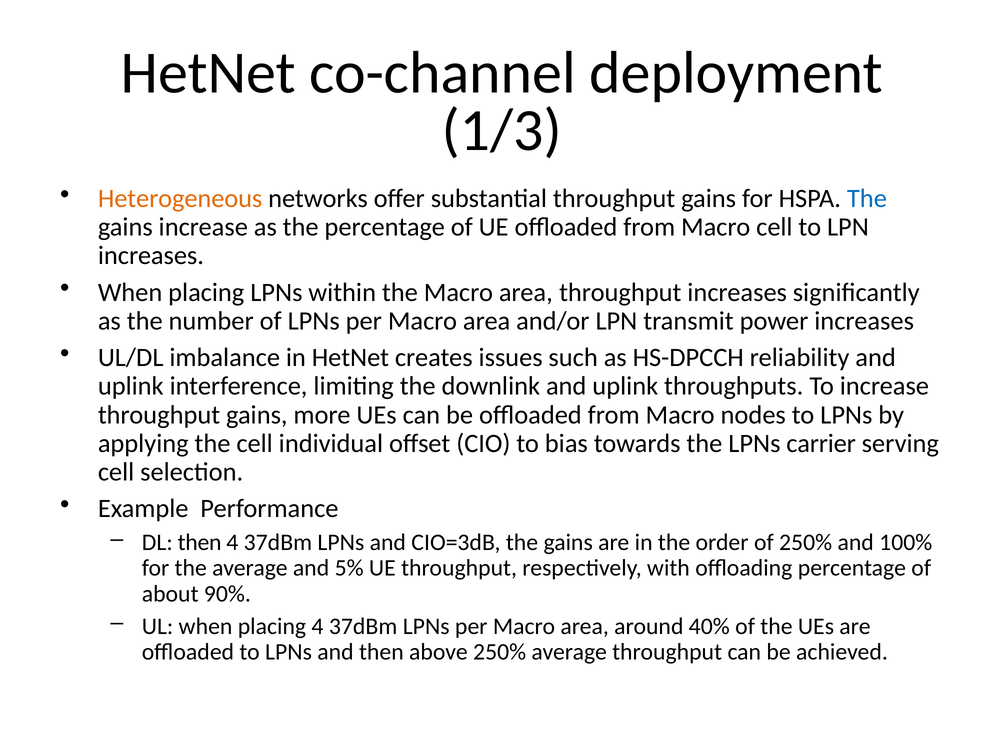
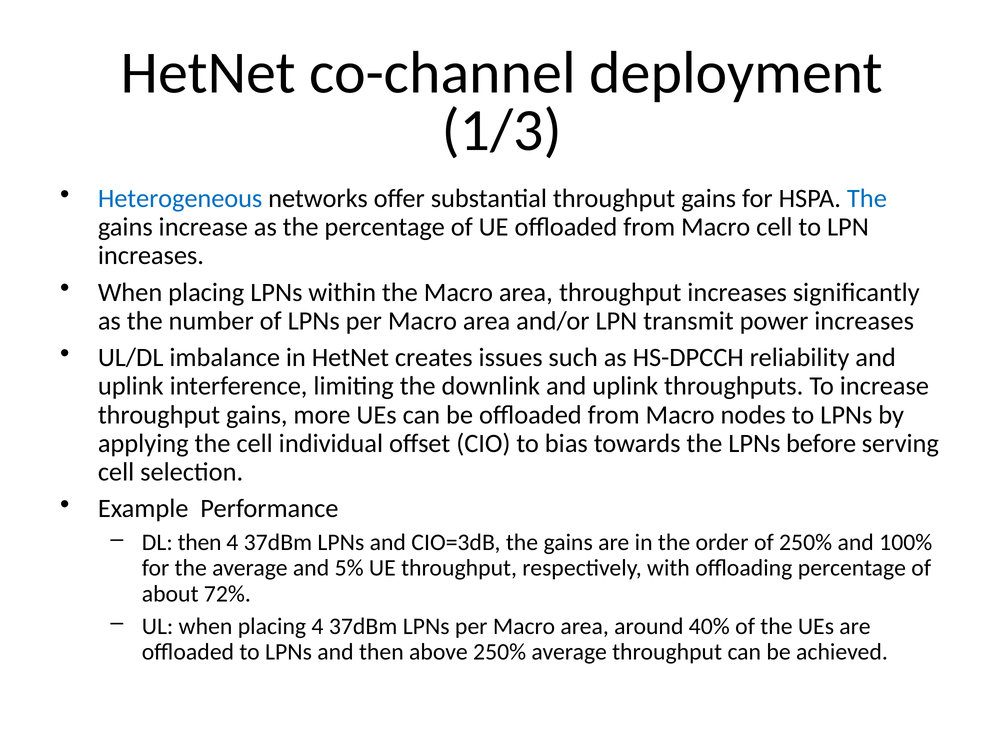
Heterogeneous colour: orange -> blue (180, 198)
carrier: carrier -> before (821, 443)
90%: 90% -> 72% (227, 594)
